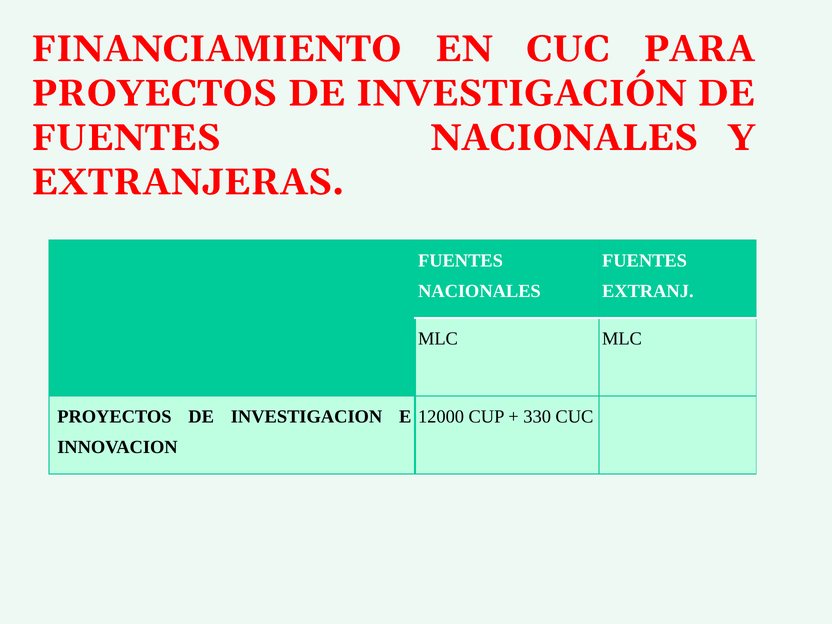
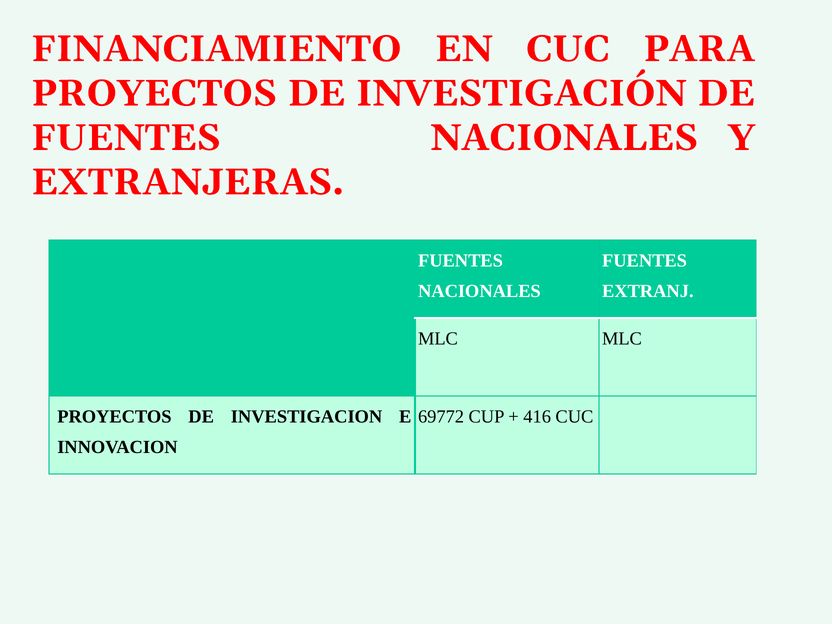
12000: 12000 -> 69772 (441, 417)
330: 330 -> 416 (537, 417)
